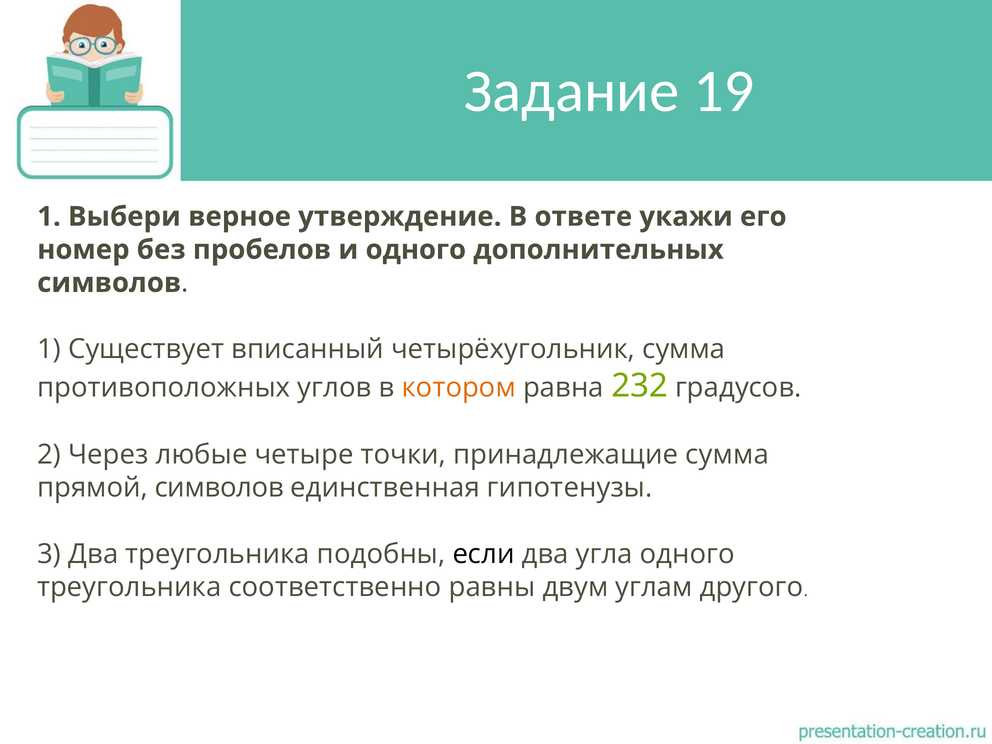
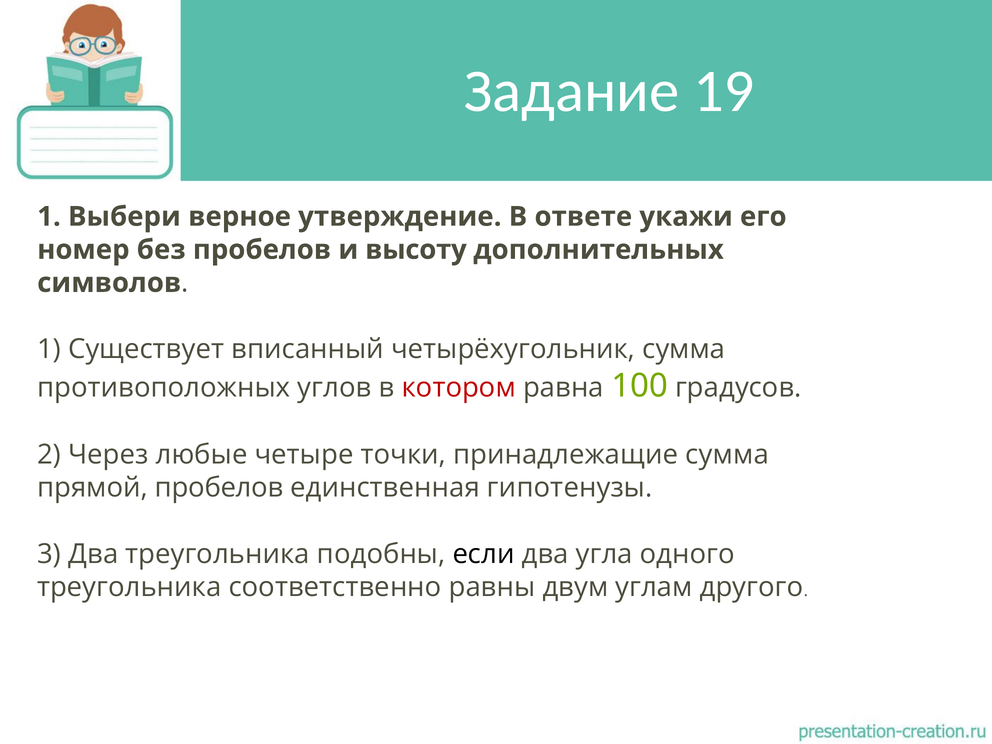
и одного: одного -> высоту (416, 250)
котором colour: orange -> red (459, 388)
232: 232 -> 100 (640, 386)
прямой символов: символов -> пробелов (219, 488)
